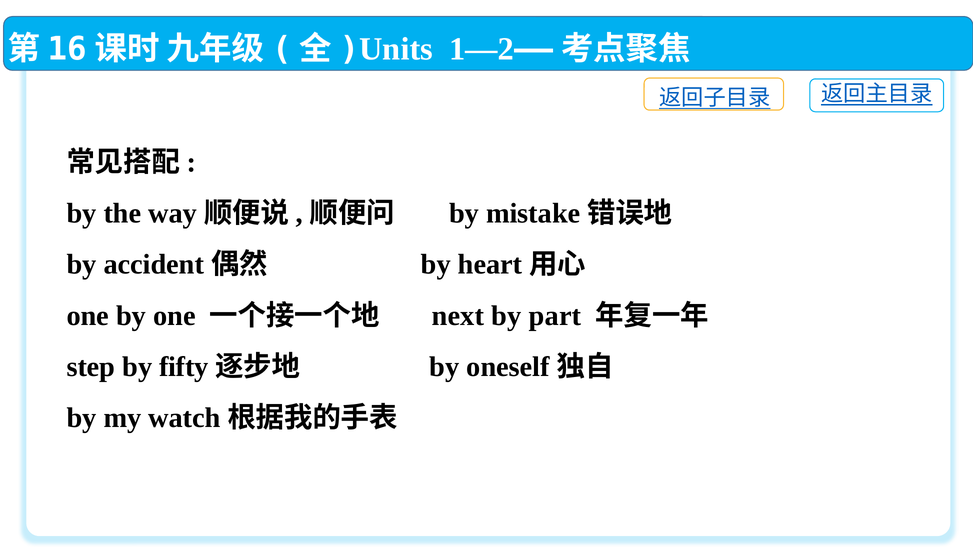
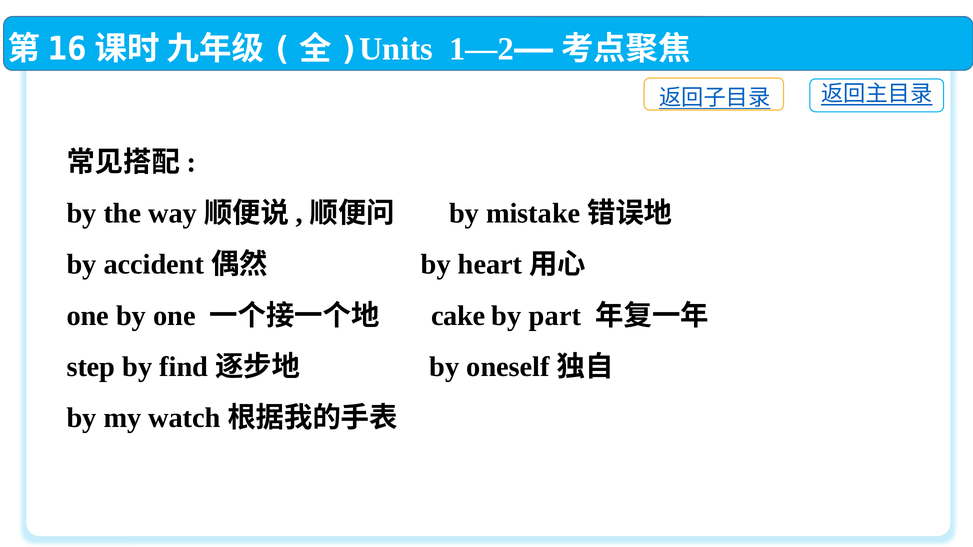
next: next -> cake (458, 316)
fifty: fifty -> find (184, 367)
